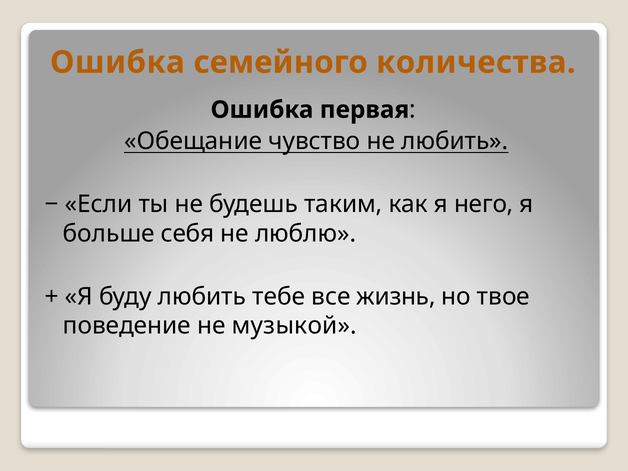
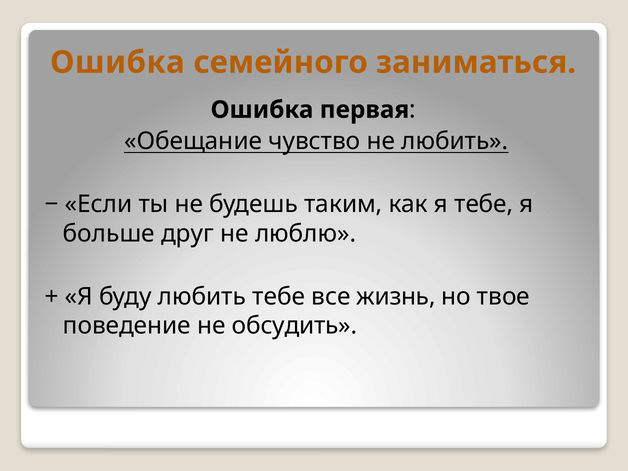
количества: количества -> заниматься (476, 62)
я него: него -> тебе (484, 204)
себя: себя -> друг (188, 234)
музыкой: музыкой -> обсудить (295, 326)
